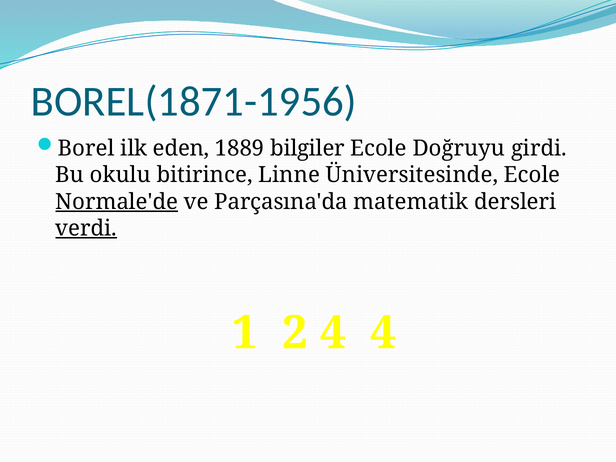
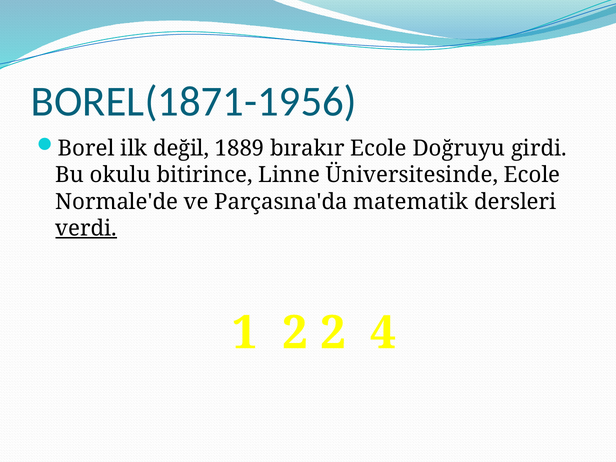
eden: eden -> değil (181, 148)
bilgiler: bilgiler -> bırakır (307, 148)
Normale'de underline: present -> none (117, 202)
2 4: 4 -> 2 (333, 333)
